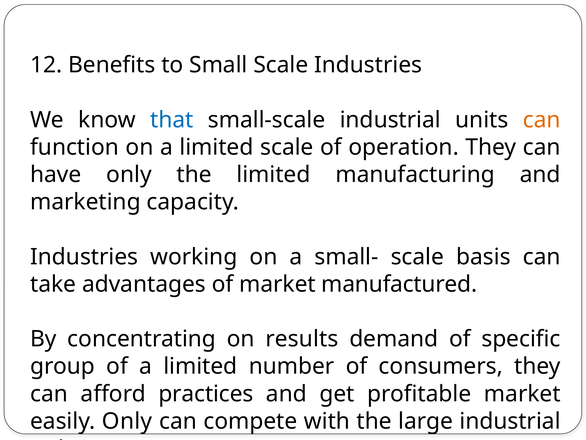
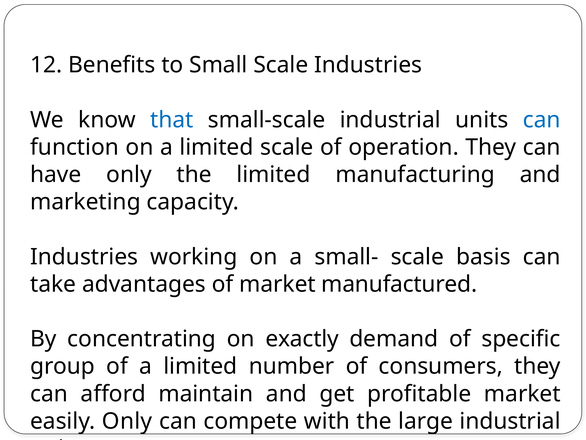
can colour: orange -> blue (542, 120)
results: results -> exactly (302, 339)
practices: practices -> maintain (206, 393)
